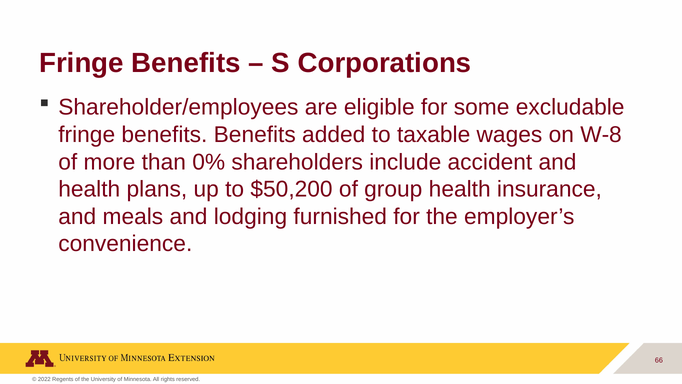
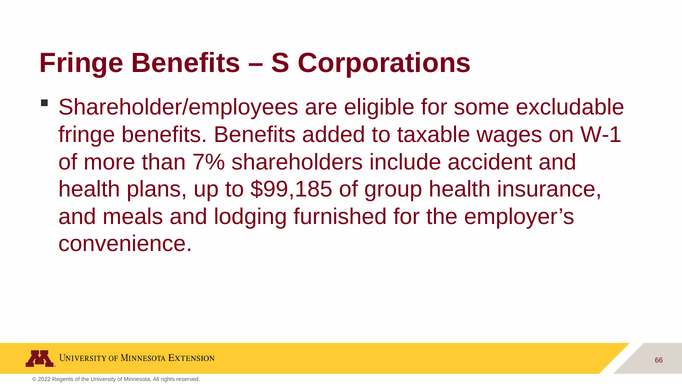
W-8: W-8 -> W-1 (601, 135)
0%: 0% -> 7% (209, 162)
$50,200: $50,200 -> $99,185 (292, 189)
